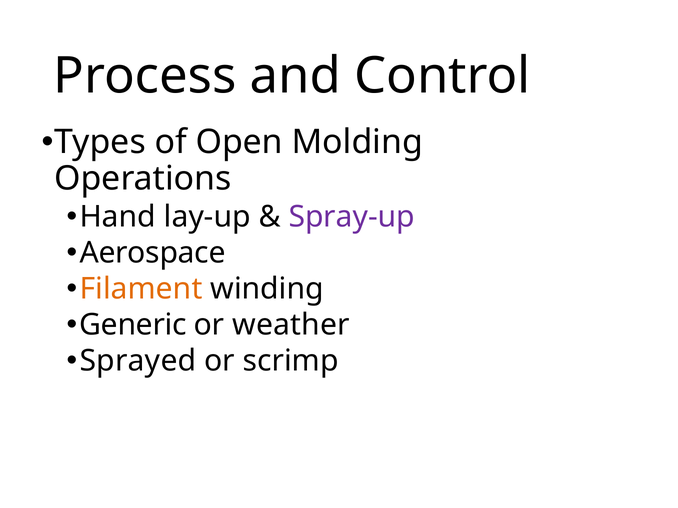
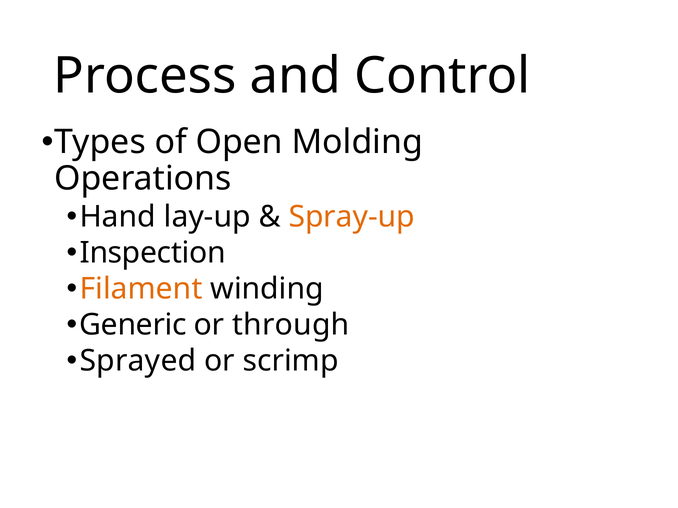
Spray-up colour: purple -> orange (352, 217)
Aerospace: Aerospace -> Inspection (153, 253)
weather: weather -> through (291, 325)
